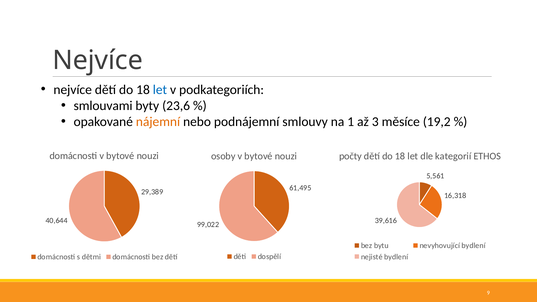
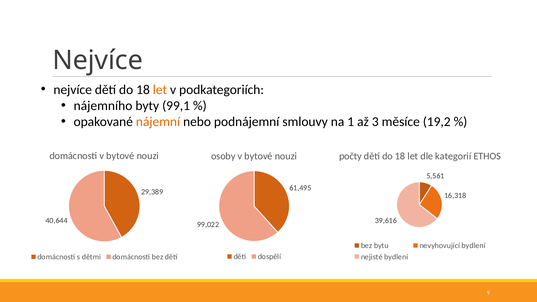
let colour: blue -> orange (160, 90)
smlouvami: smlouvami -> nájemního (103, 106)
23,6: 23,6 -> 99,1 (176, 106)
